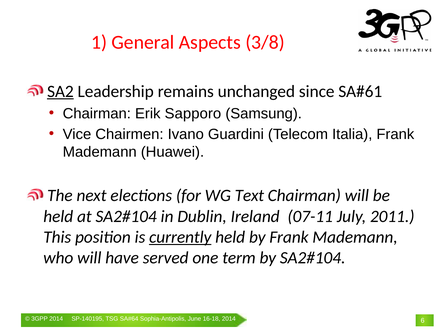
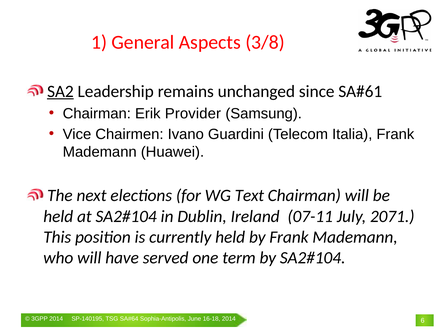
Sapporo: Sapporo -> Provider (193, 114)
2011: 2011 -> 2071 (392, 216)
currently underline: present -> none (180, 237)
